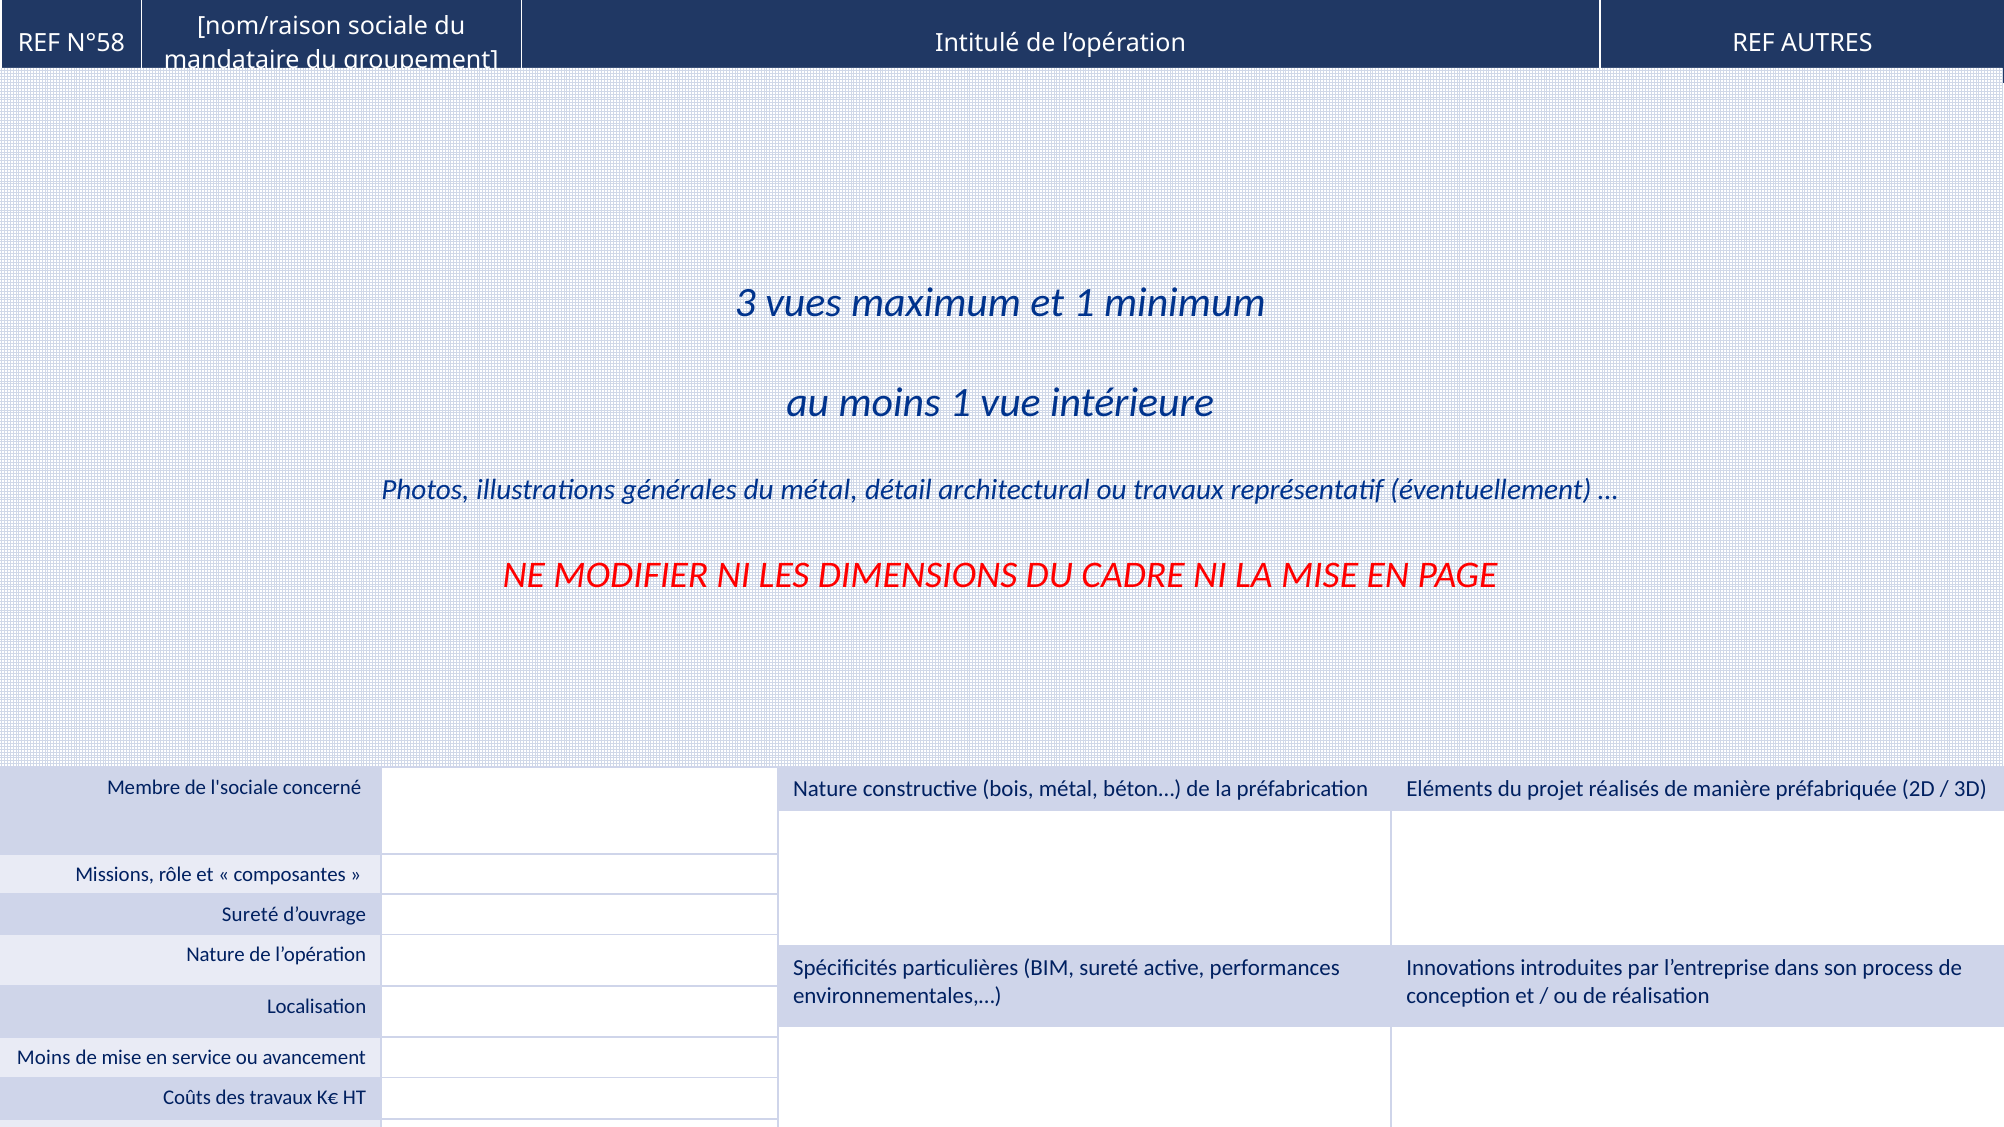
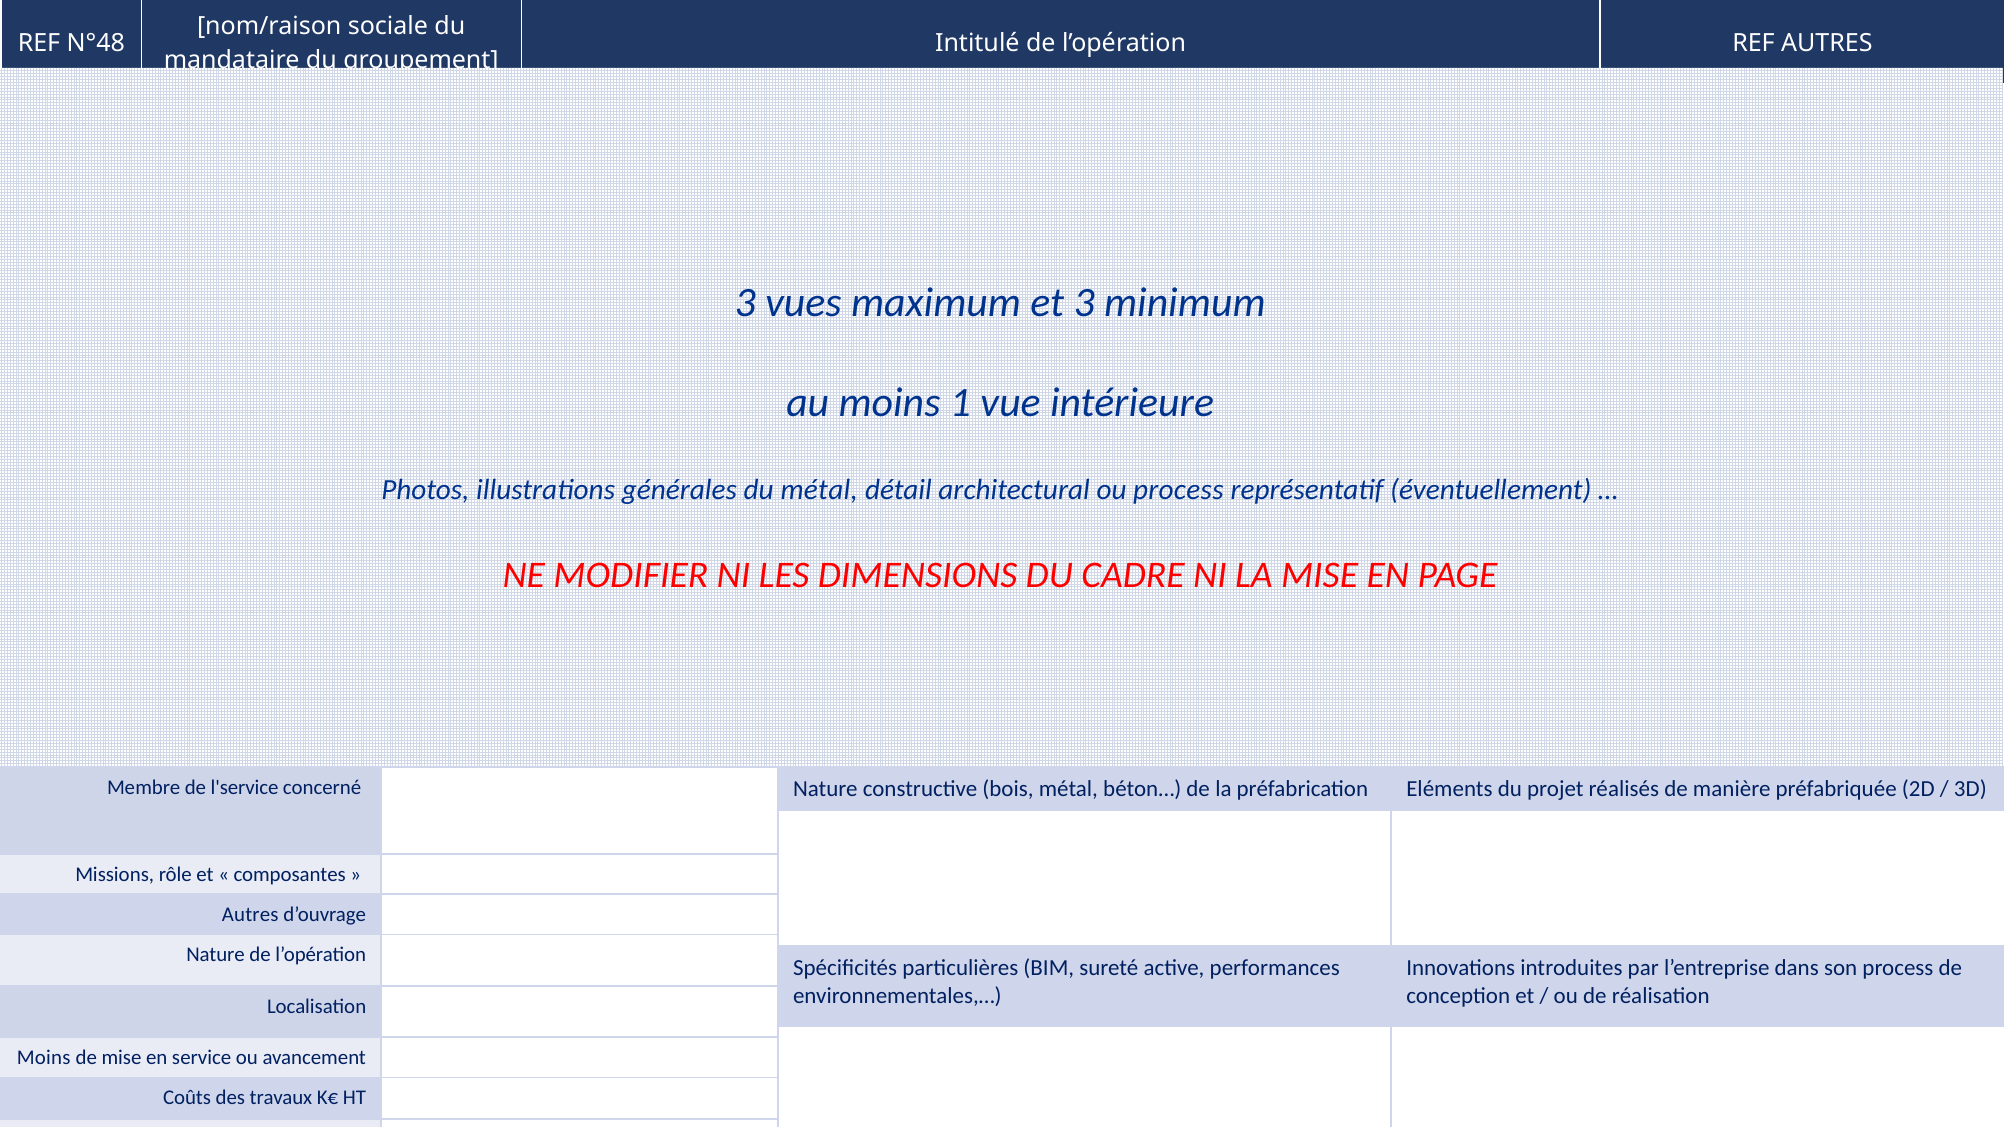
N°58: N°58 -> N°48 (96, 43)
et 1: 1 -> 3 (1084, 303)
ou travaux: travaux -> process (1178, 490)
l'sociale: l'sociale -> l'service (245, 787)
Sureté: Sureté -> Autres (250, 915)
